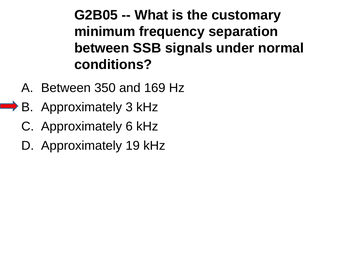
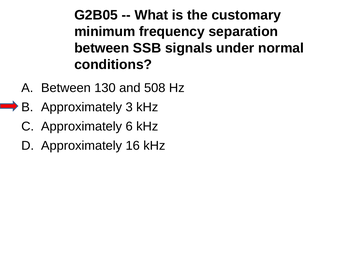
350: 350 -> 130 (105, 88)
169: 169 -> 508 (155, 88)
19: 19 -> 16 (133, 146)
